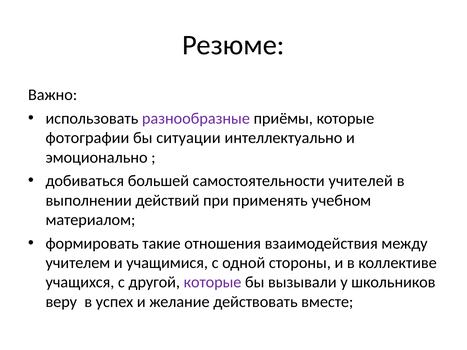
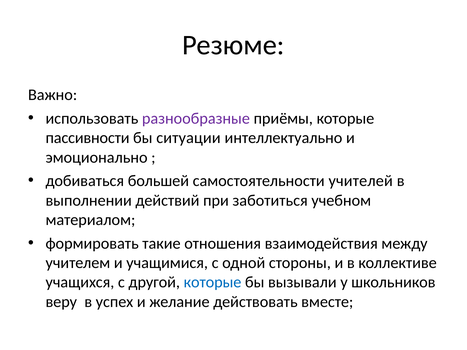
фотографии: фотографии -> пассивности (88, 138)
применять: применять -> заботиться (270, 200)
которые colour: purple -> blue (213, 282)
